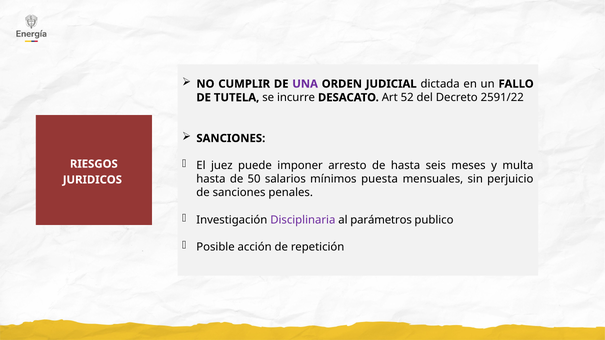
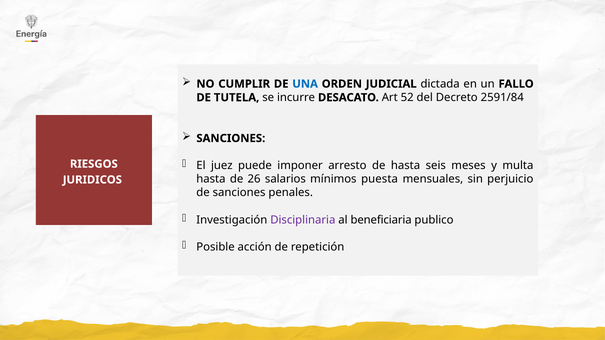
UNA colour: purple -> blue (305, 84)
2591/22: 2591/22 -> 2591/84 (502, 98)
50: 50 -> 26 (254, 179)
parámetros: parámetros -> beneficiaria (381, 220)
